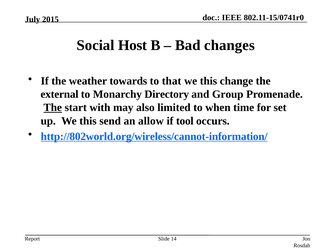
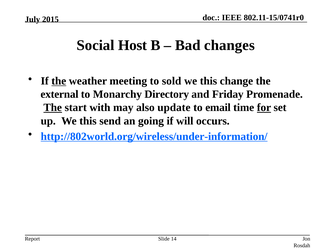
the underline: none -> present (59, 81)
towards: towards -> meeting (128, 81)
that: that -> sold (172, 81)
Group: Group -> Friday (228, 94)
limited: limited -> update (174, 108)
when: when -> email (218, 108)
for underline: none -> present (264, 108)
allow: allow -> going (151, 121)
tool: tool -> will (185, 121)
http://802world.org/wireless/cannot-information/: http://802world.org/wireless/cannot-information/ -> http://802world.org/wireless/under-information/ (154, 136)
